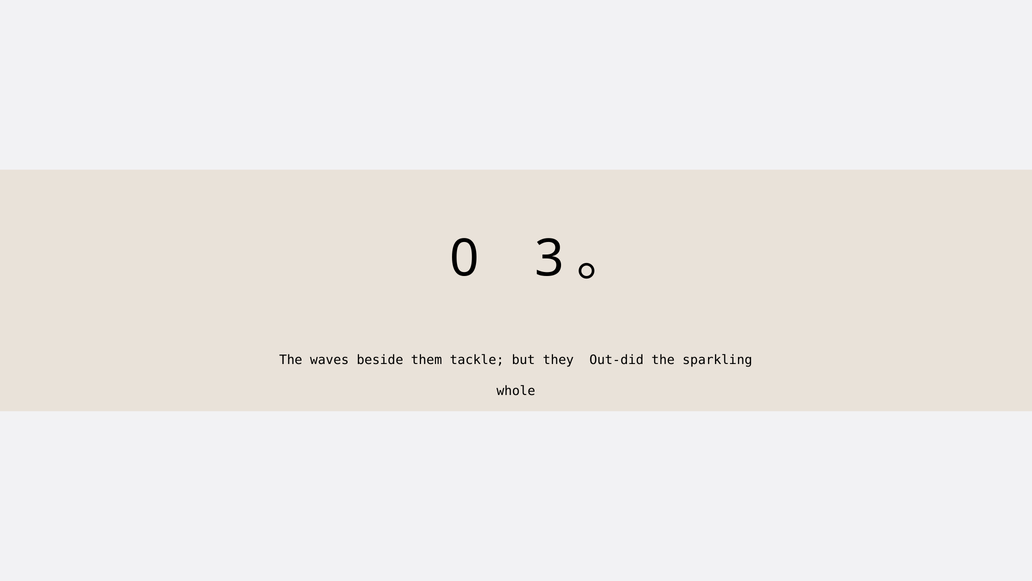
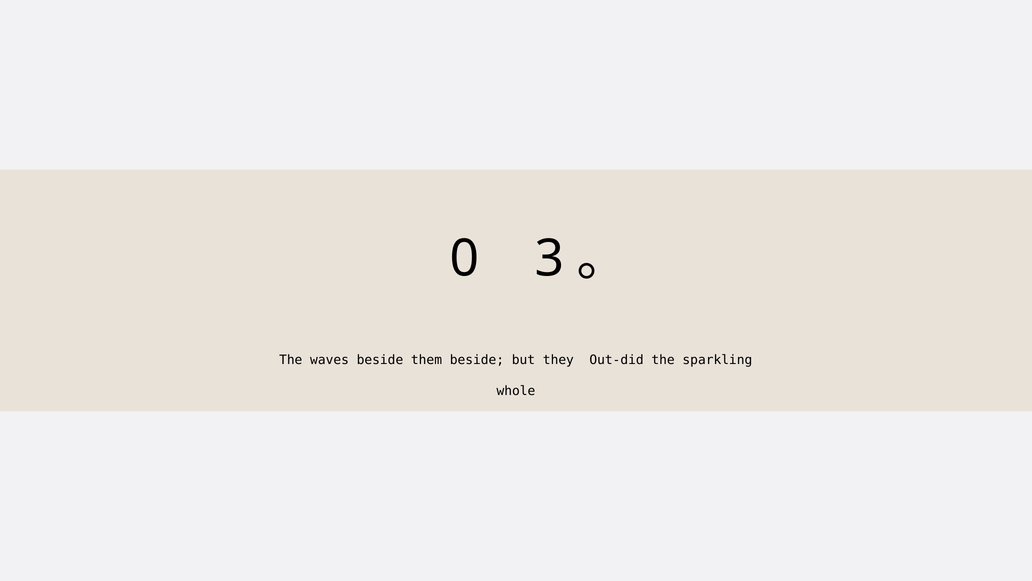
them tackle: tackle -> beside (477, 360)
